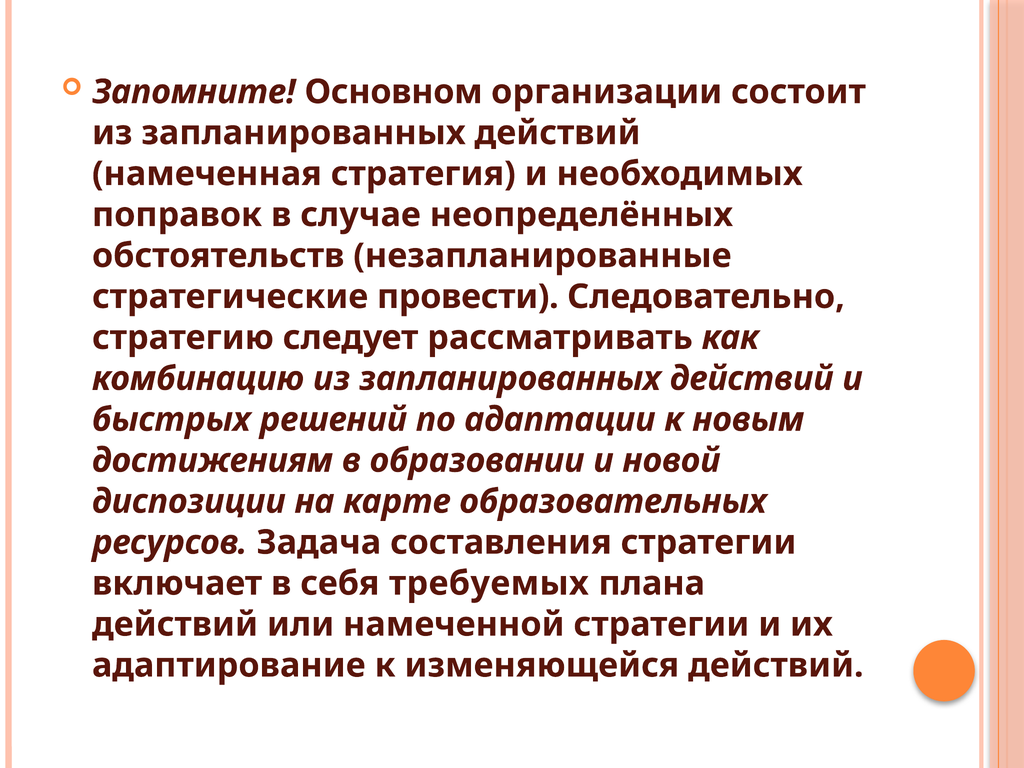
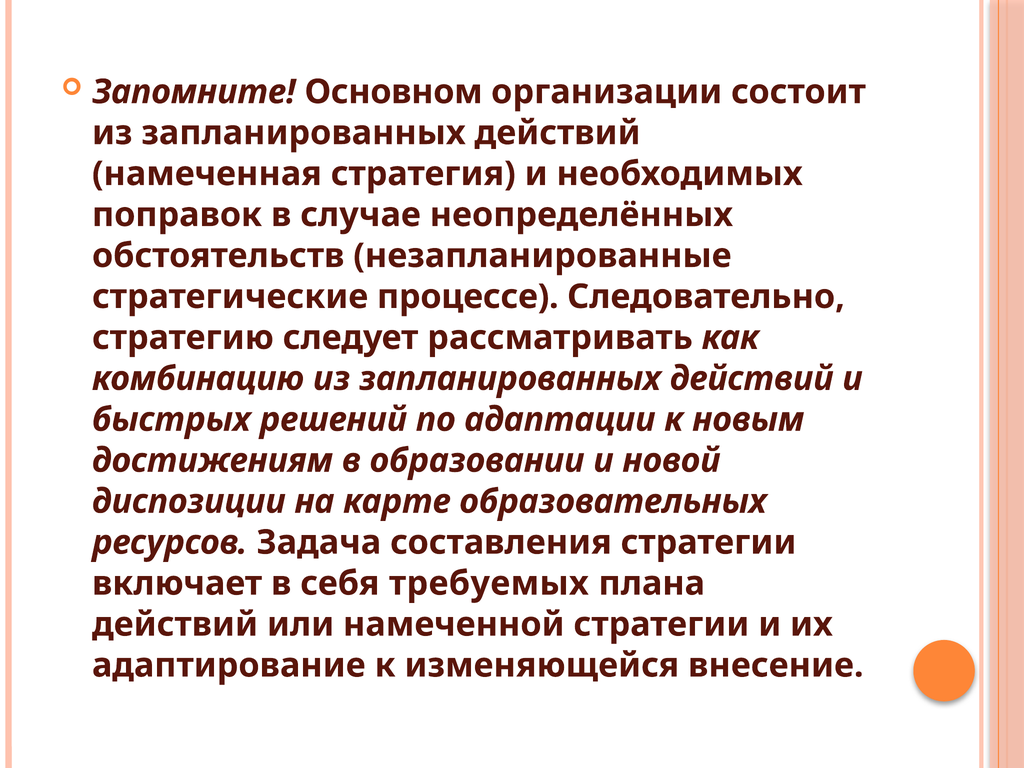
провести: провести -> процессе (468, 297)
изменяющейся действий: действий -> внесение (776, 665)
